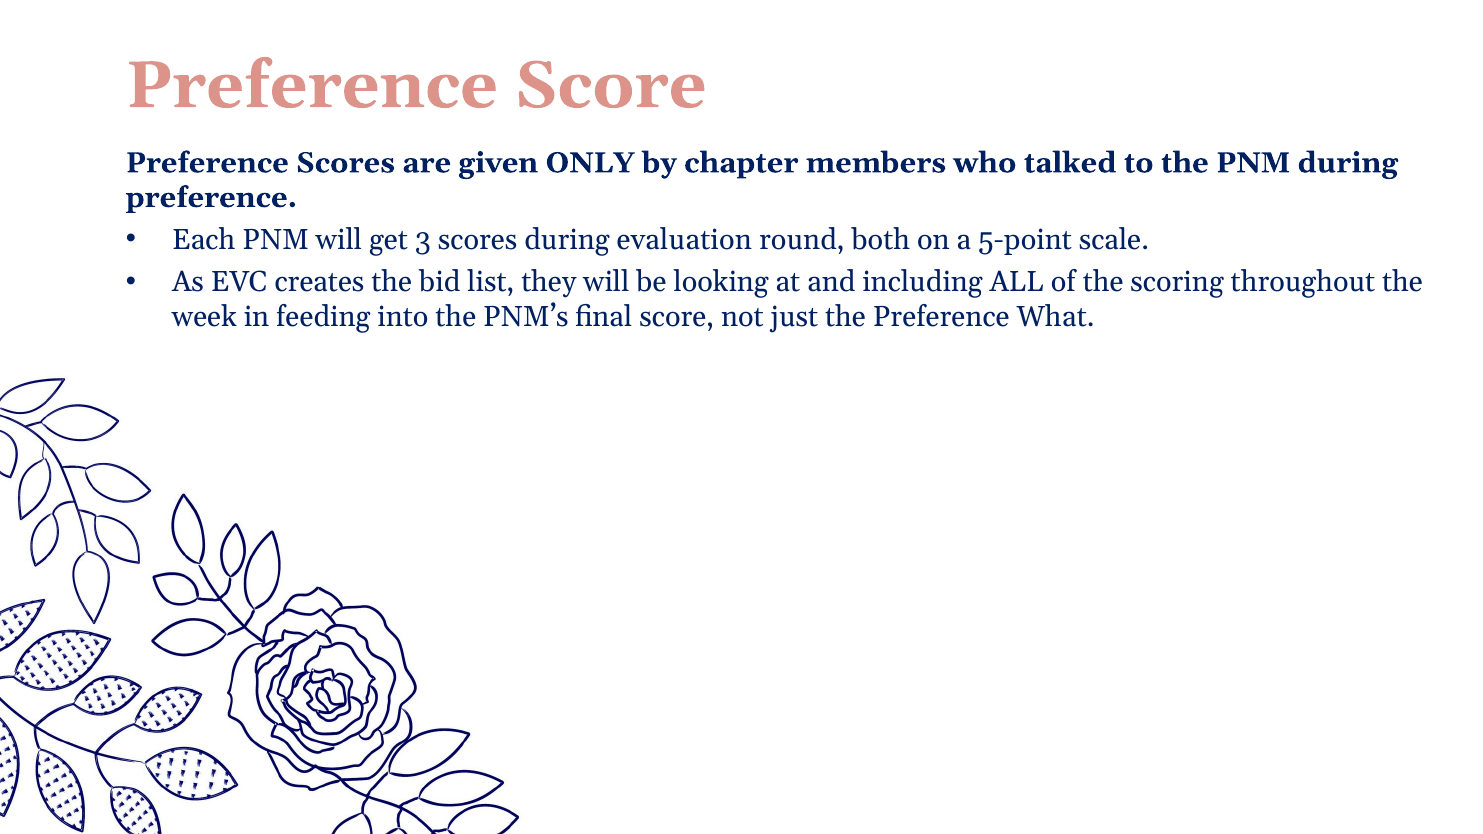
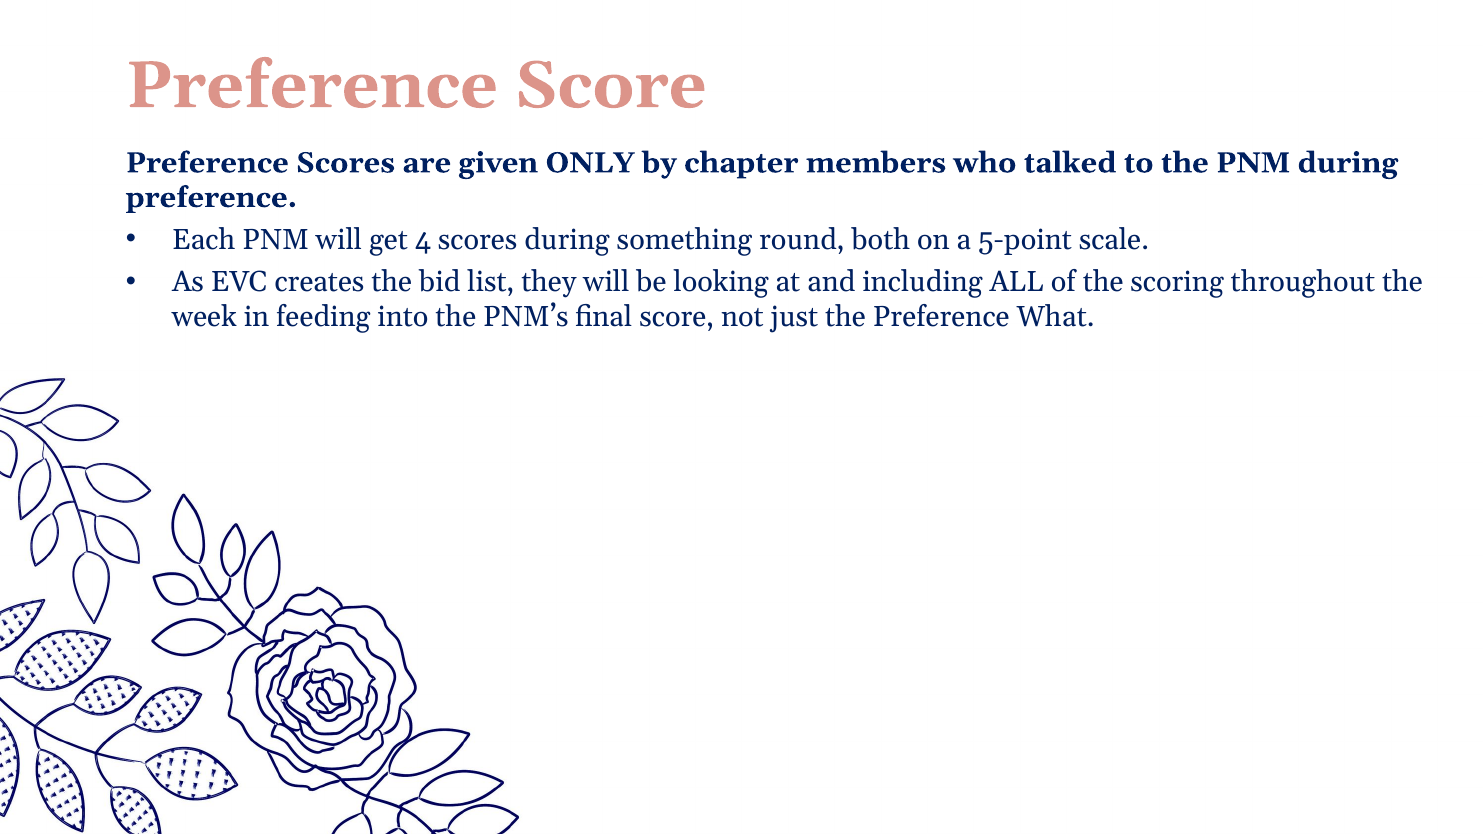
3: 3 -> 4 (423, 240)
evaluation: evaluation -> something (684, 240)
